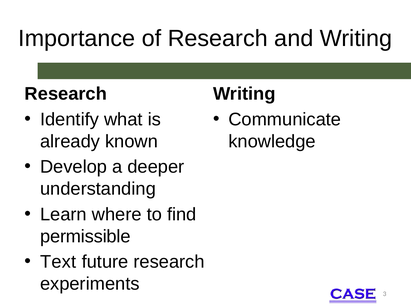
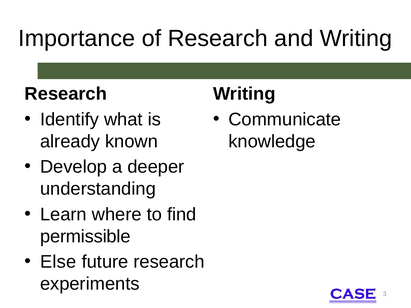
Text: Text -> Else (58, 262)
